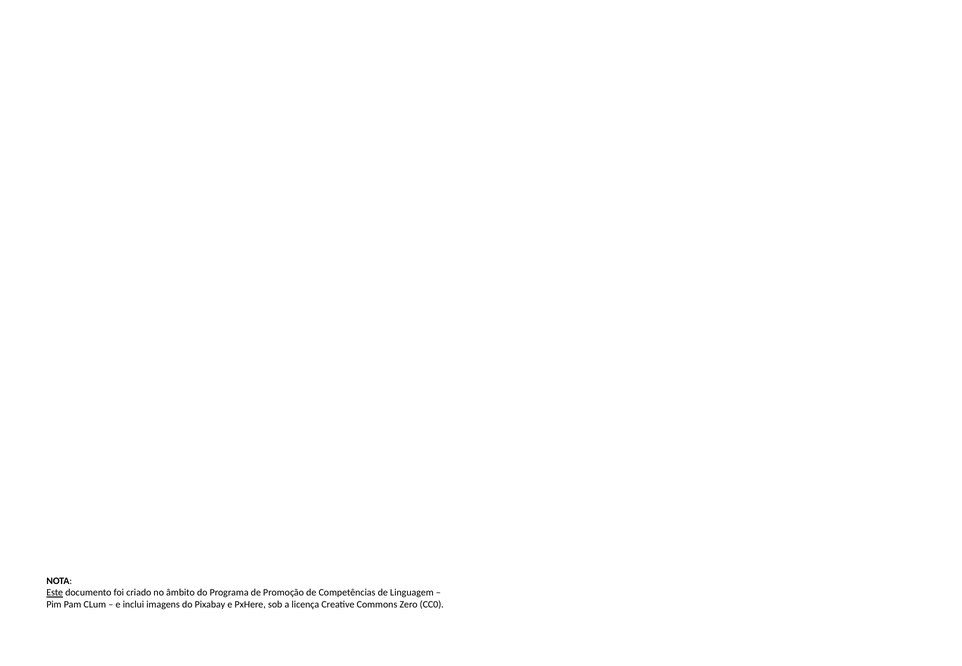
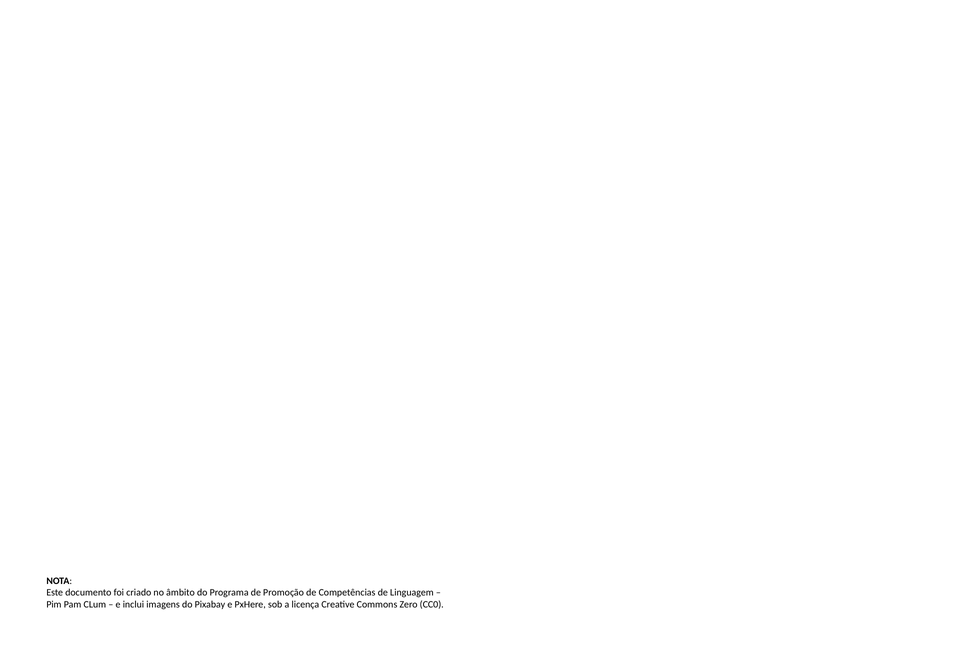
Este underline: present -> none (55, 593)
